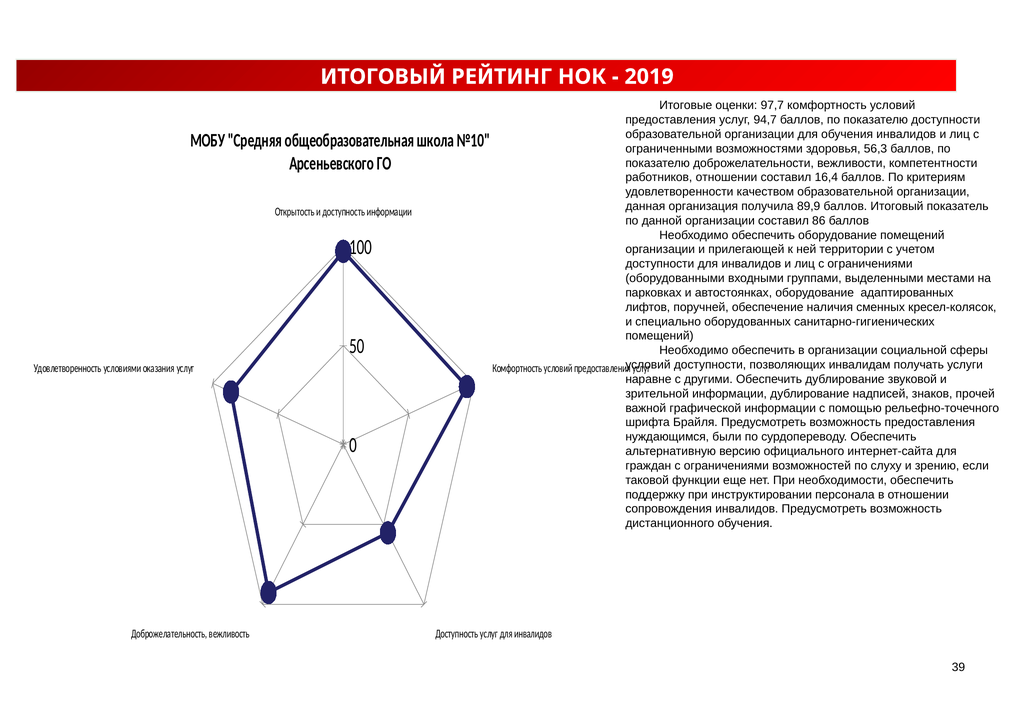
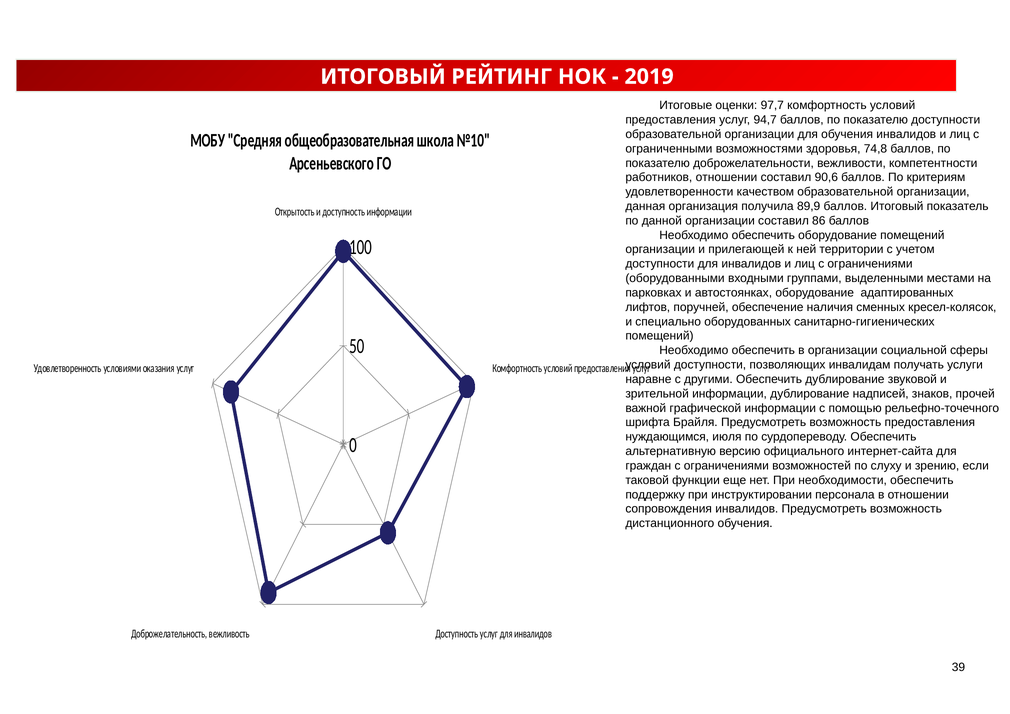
56,3: 56,3 -> 74,8 (875, 149)
16,4: 16,4 -> 90,6 (826, 178)
были: были -> июля (727, 437)
